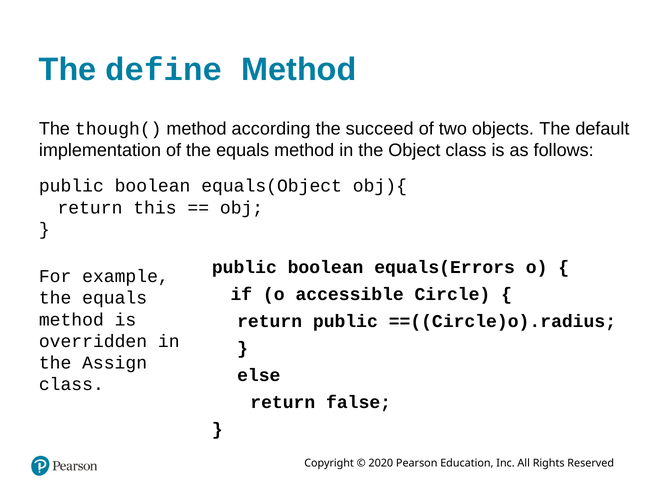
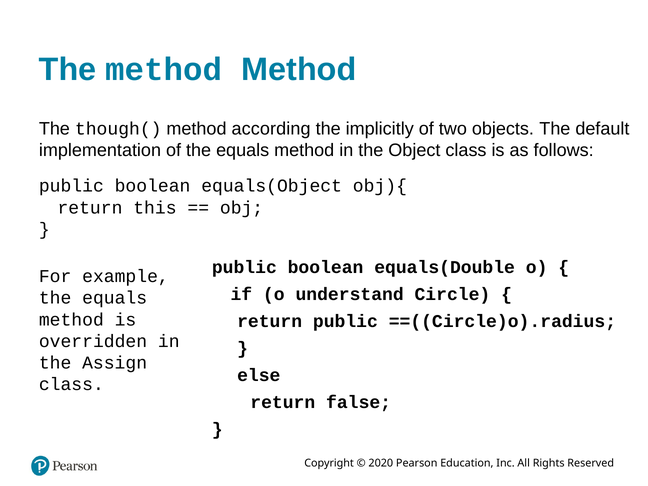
The define: define -> method (164, 69)
succeed: succeed -> implicitly (380, 129)
equals(Errors: equals(Errors -> equals(Double (445, 267)
accessible: accessible -> understand (350, 294)
